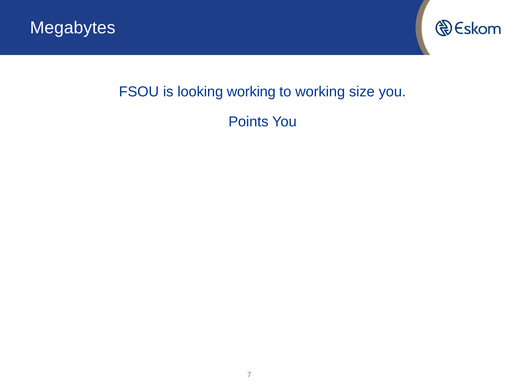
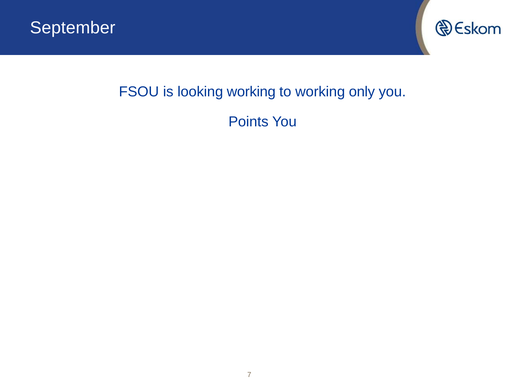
Megabytes: Megabytes -> September (73, 28)
size: size -> only (362, 92)
